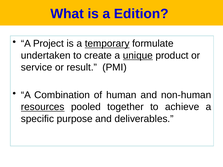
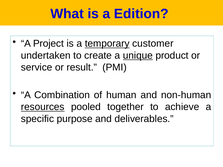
formulate: formulate -> customer (153, 44)
